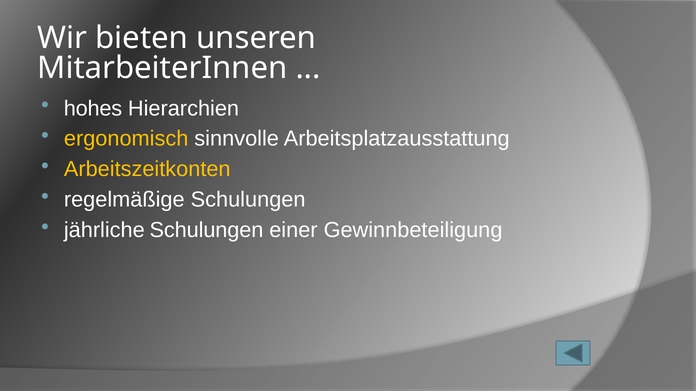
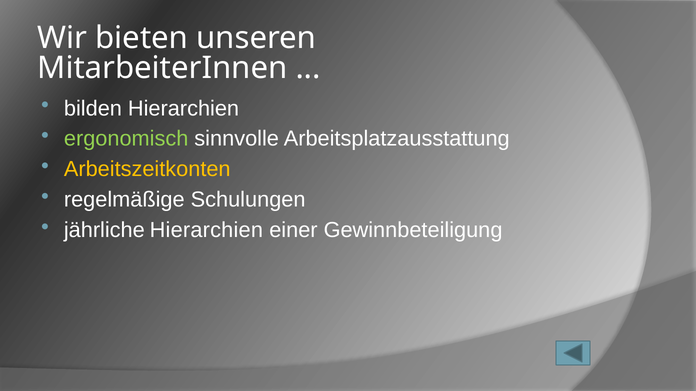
hohes: hohes -> bilden (93, 108)
ergonomisch colour: yellow -> light green (126, 139)
jährliche Schulungen: Schulungen -> Hierarchien (206, 230)
